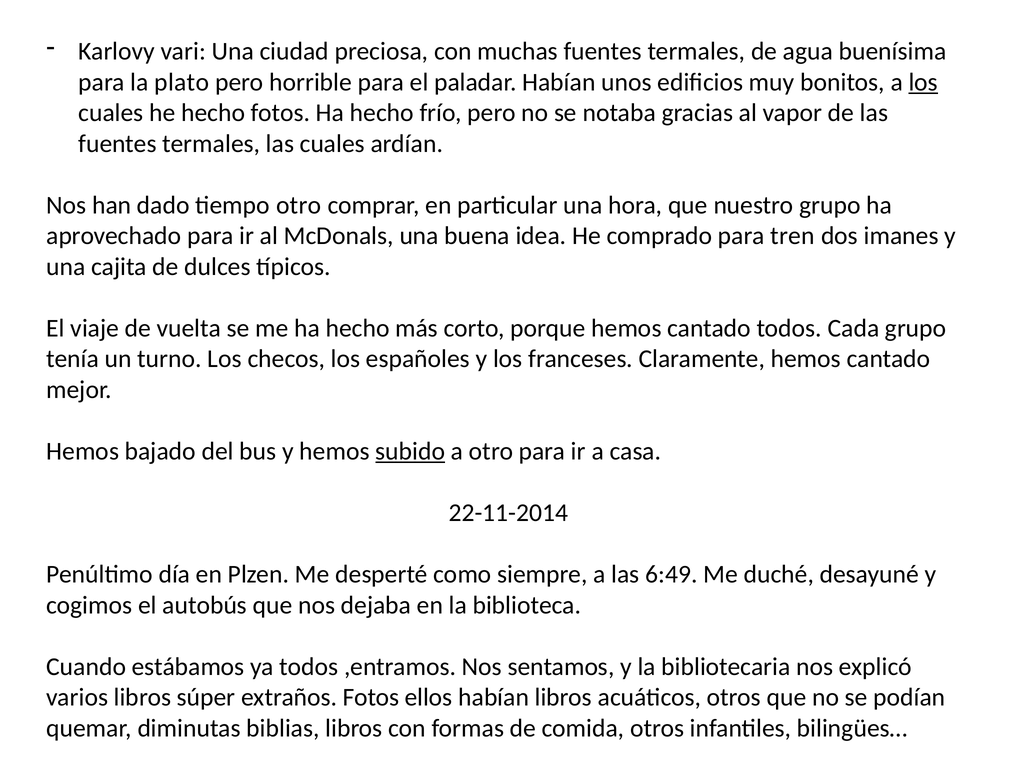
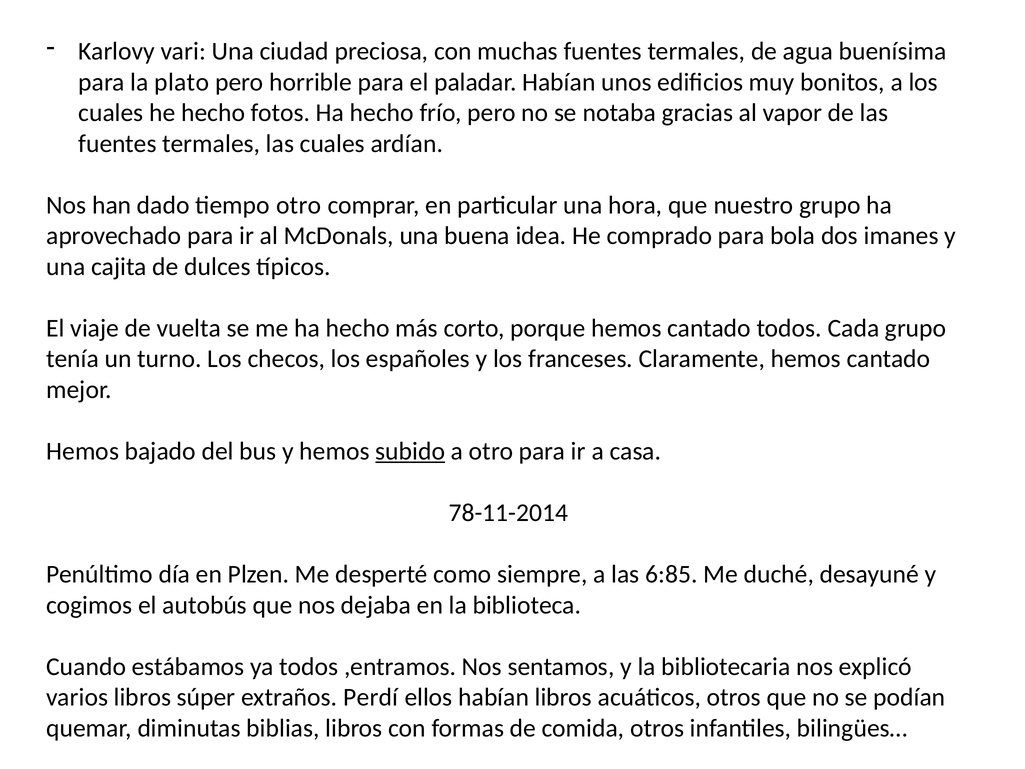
los underline: present -> none (923, 82)
tren: tren -> bola (793, 236)
22-11-2014: 22-11-2014 -> 78-11-2014 (508, 513)
6:49: 6:49 -> 6:85 (671, 574)
extraños Fotos: Fotos -> Perdí (371, 697)
